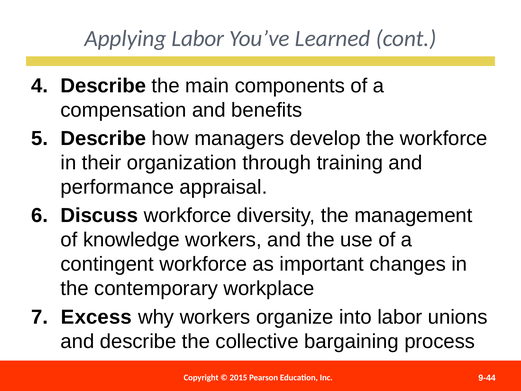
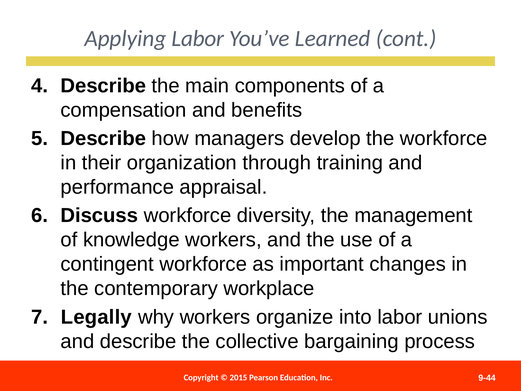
Excess: Excess -> Legally (96, 317)
